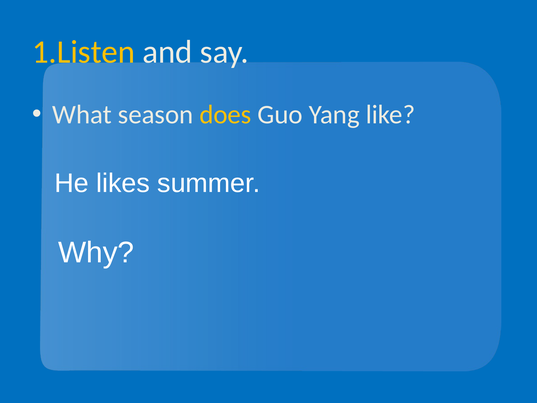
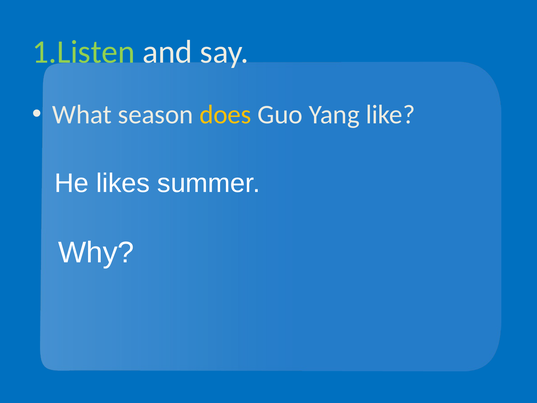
1.Listen colour: yellow -> light green (84, 52)
